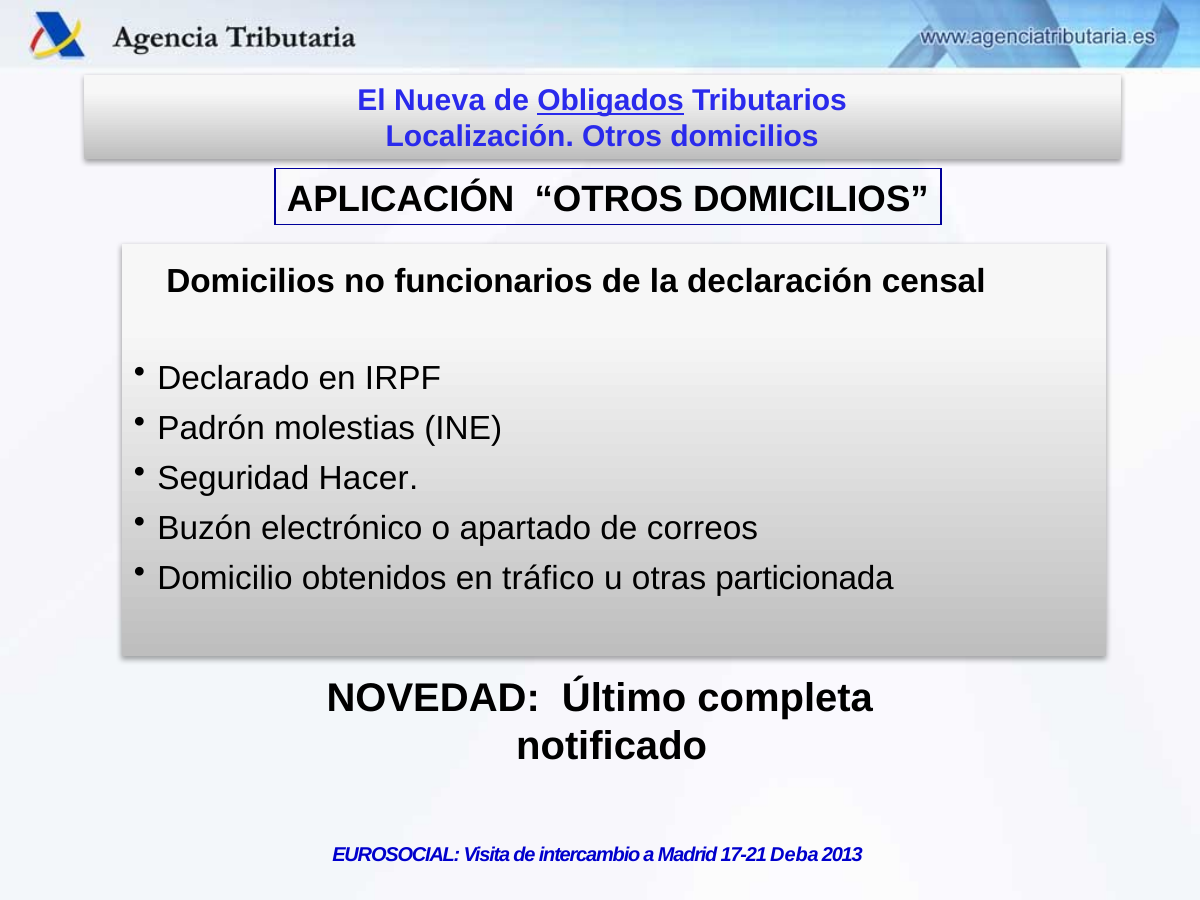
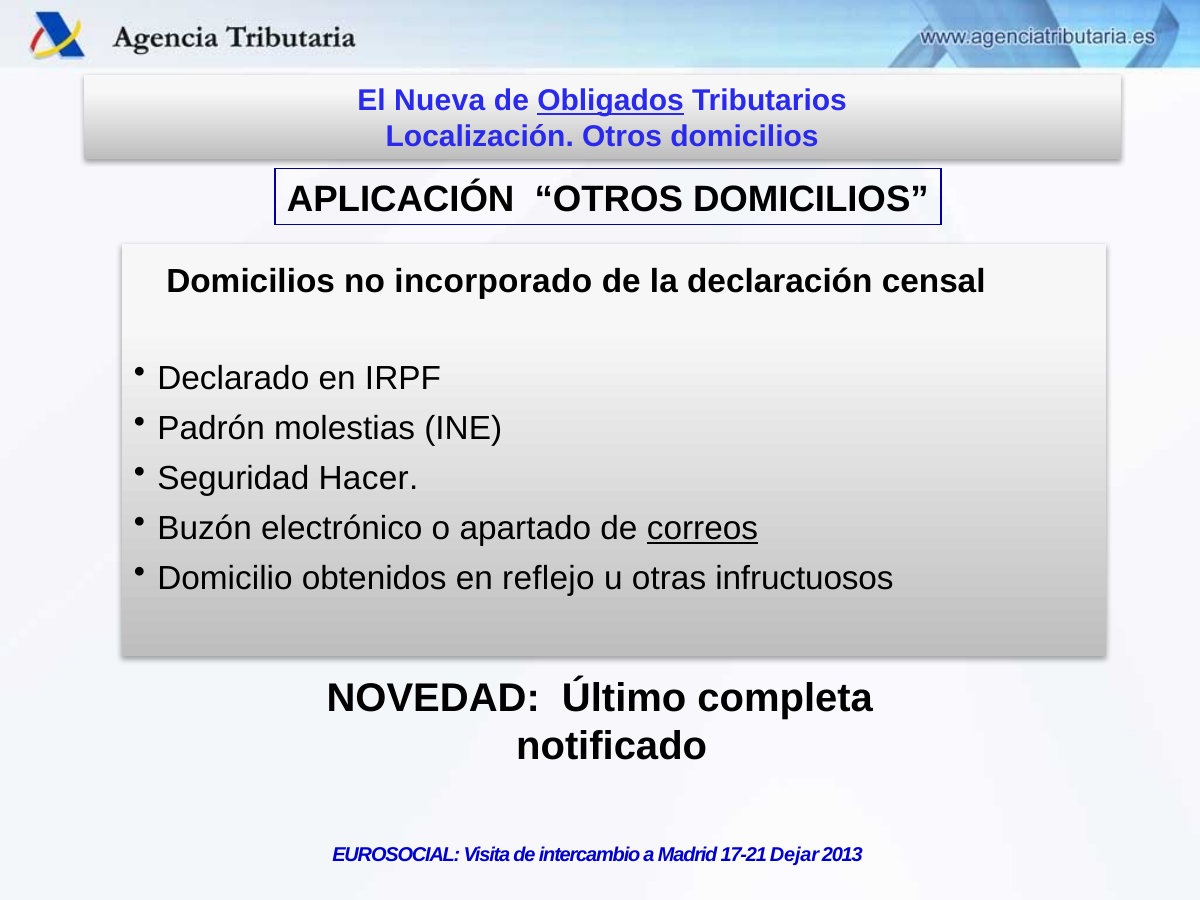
funcionarios: funcionarios -> incorporado (493, 281)
correos underline: none -> present (702, 528)
tráfico: tráfico -> reflejo (548, 578)
particionada: particionada -> infructuosos (804, 578)
Deba: Deba -> Dejar (795, 855)
